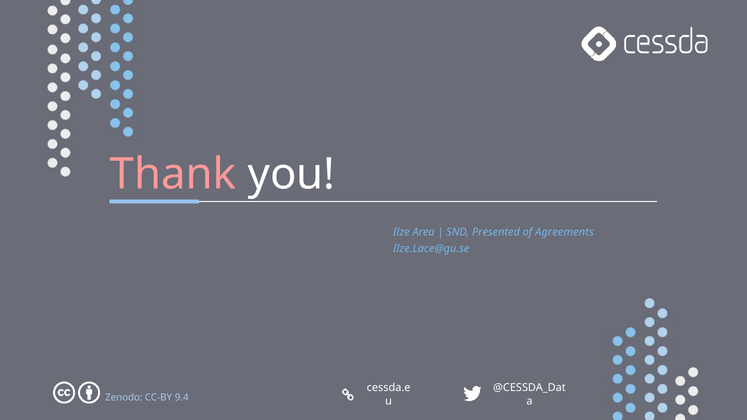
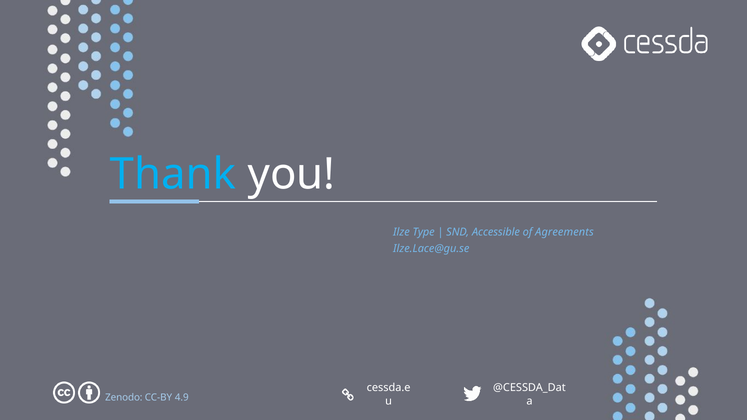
Thank colour: pink -> light blue (173, 175)
Area: Area -> Type (424, 232)
Presented: Presented -> Accessible (496, 232)
9.4: 9.4 -> 4.9 (182, 398)
